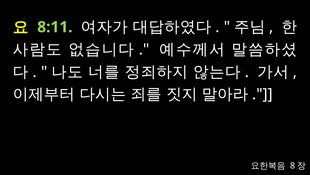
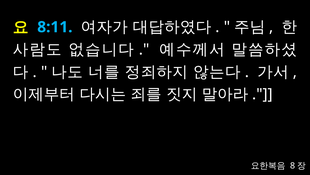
8:11 colour: light green -> light blue (55, 27)
